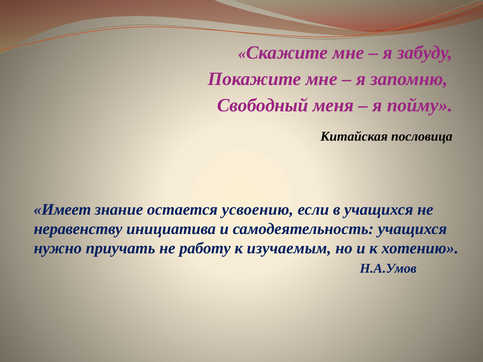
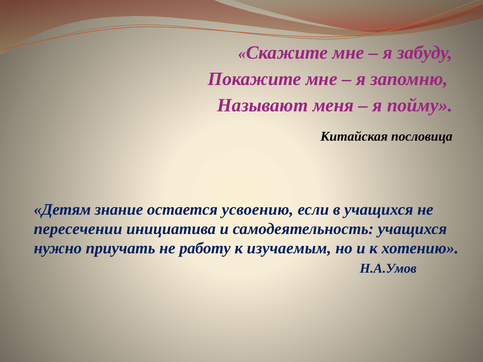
Свободный: Свободный -> Называют (263, 105)
Имеет: Имеет -> Детям (62, 210)
неравенству: неравенству -> пересечении (78, 229)
